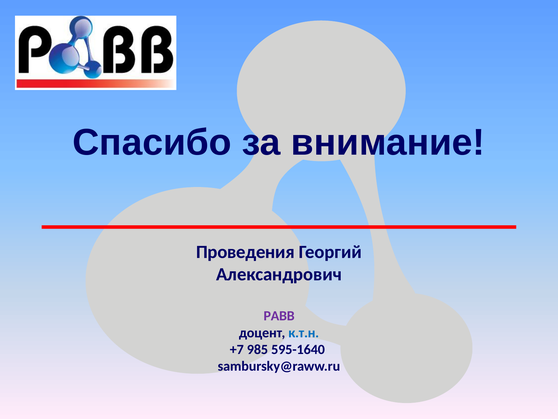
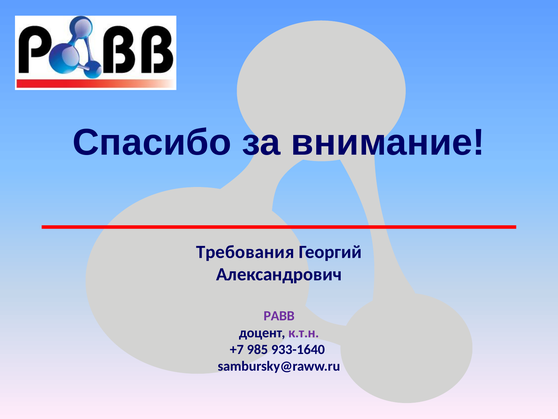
Проведения: Проведения -> Требования (245, 252)
к.т.н colour: blue -> purple (304, 332)
595-1640: 595-1640 -> 933-1640 (298, 349)
